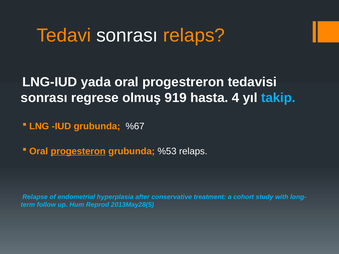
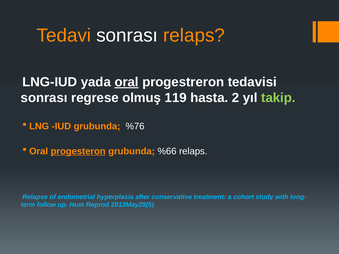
oral underline: none -> present (127, 82)
919: 919 -> 119 (176, 98)
4: 4 -> 2 (236, 98)
takip colour: light blue -> light green (278, 98)
%67: %67 -> %76 (135, 126)
%53: %53 -> %66 (167, 151)
